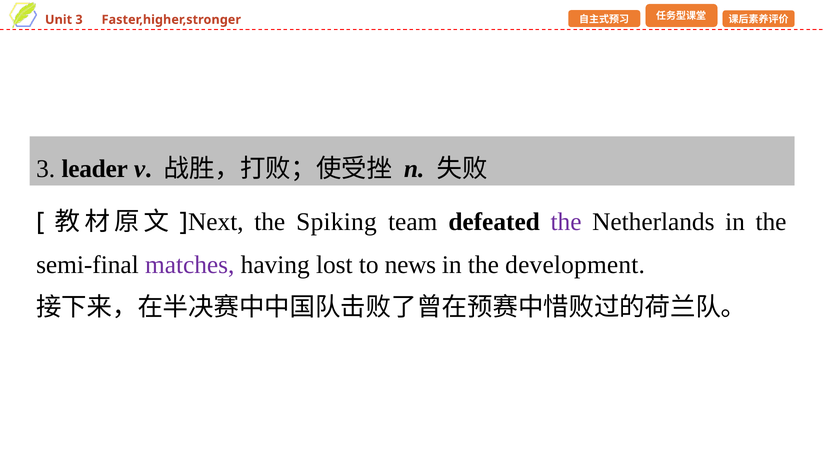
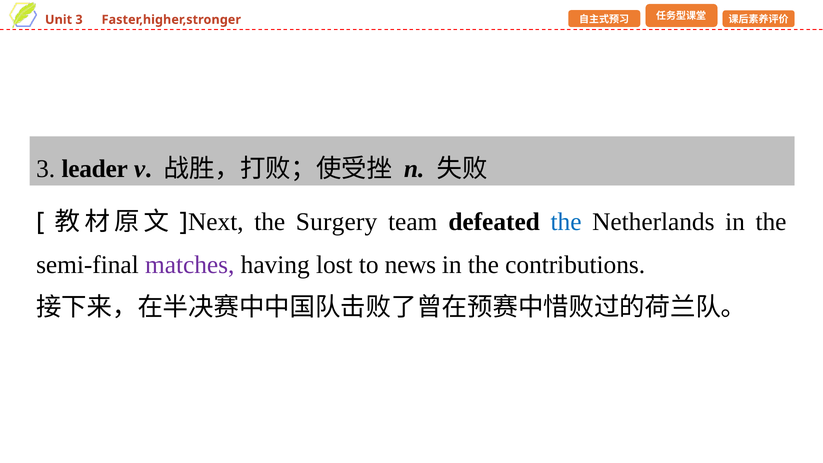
Spiking: Spiking -> Surgery (337, 222)
the colour: purple -> blue (566, 222)
development: development -> contributions (575, 265)
